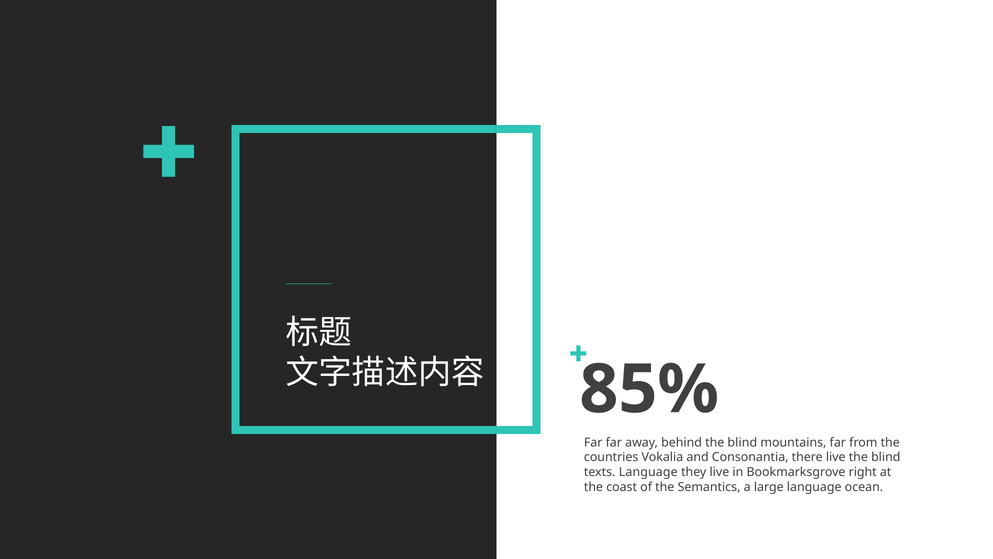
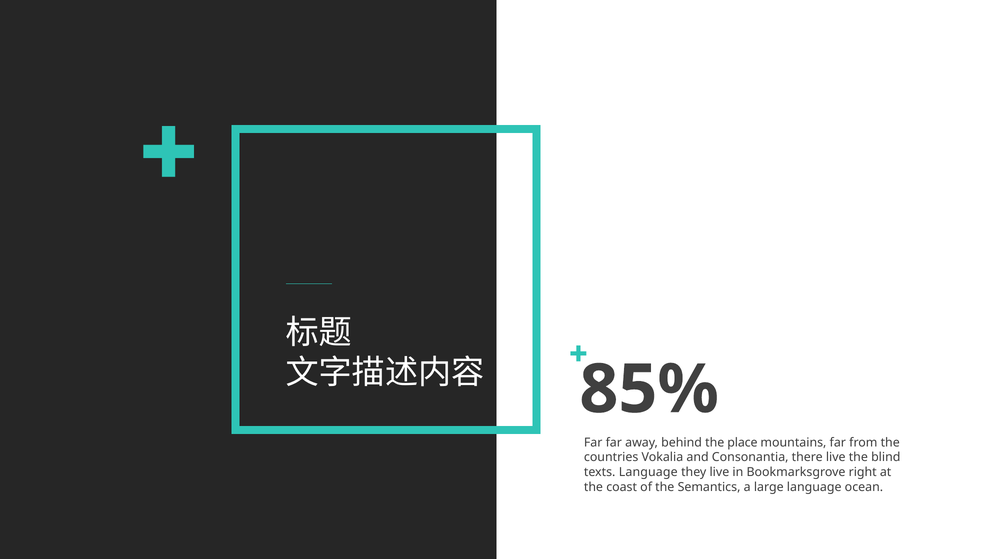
blind: blind -> place (742, 442)
